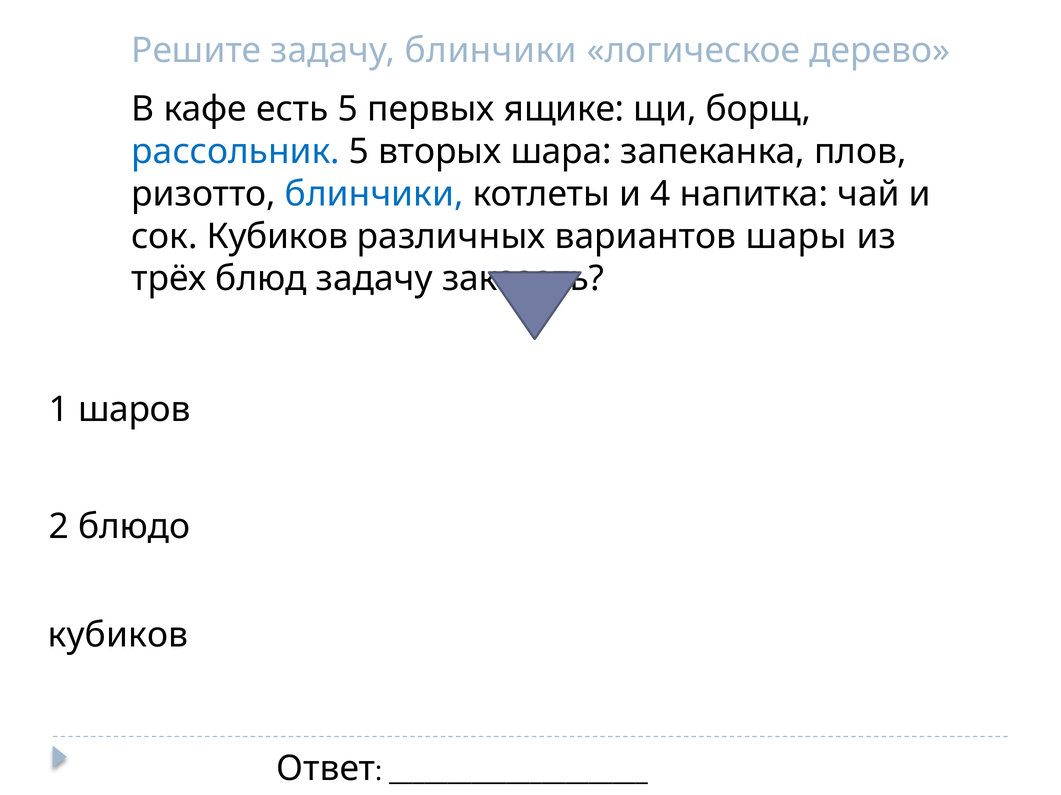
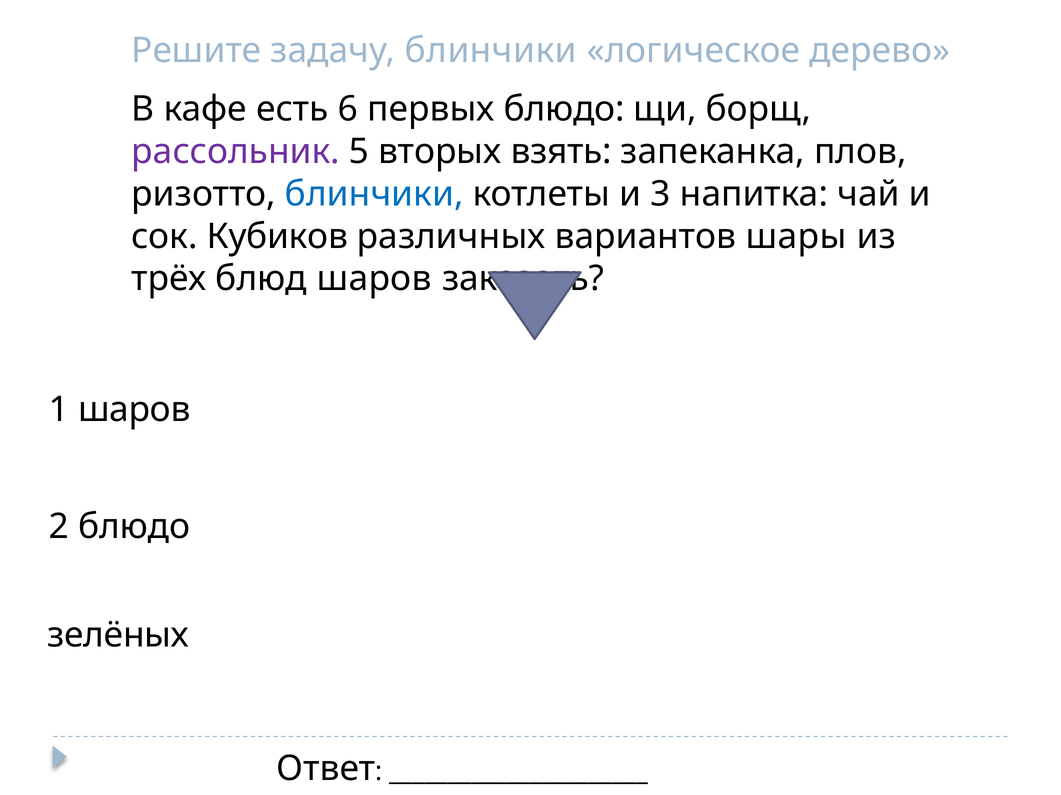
есть 5: 5 -> 6 (348, 109)
первых ящике: ящике -> блюдо (564, 109)
рассольник colour: blue -> purple (236, 152)
шара: шара -> взять (561, 152)
4: 4 -> 3 (661, 194)
блюд задачу: задачу -> шаров (374, 279)
кубиков: кубиков -> зелёных (118, 636)
